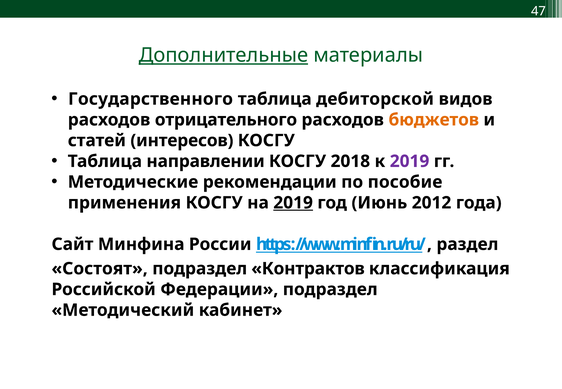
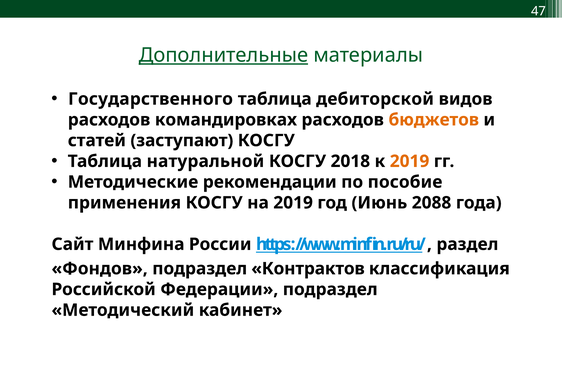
отрицательного: отрицательного -> командировках (226, 120)
интересов: интересов -> заступают (182, 141)
направлении: направлении -> натуральной (205, 161)
2019 colour: purple -> orange (410, 161)
2019 underline: present -> none (293, 203)
2012: 2012 -> 2088 (432, 203)
Состоят: Состоят -> Фондов (100, 269)
